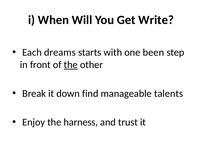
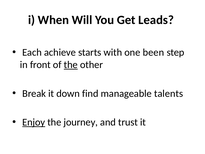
Write: Write -> Leads (156, 20)
dreams: dreams -> achieve (60, 52)
Enjoy underline: none -> present (34, 122)
harness: harness -> journey (81, 122)
